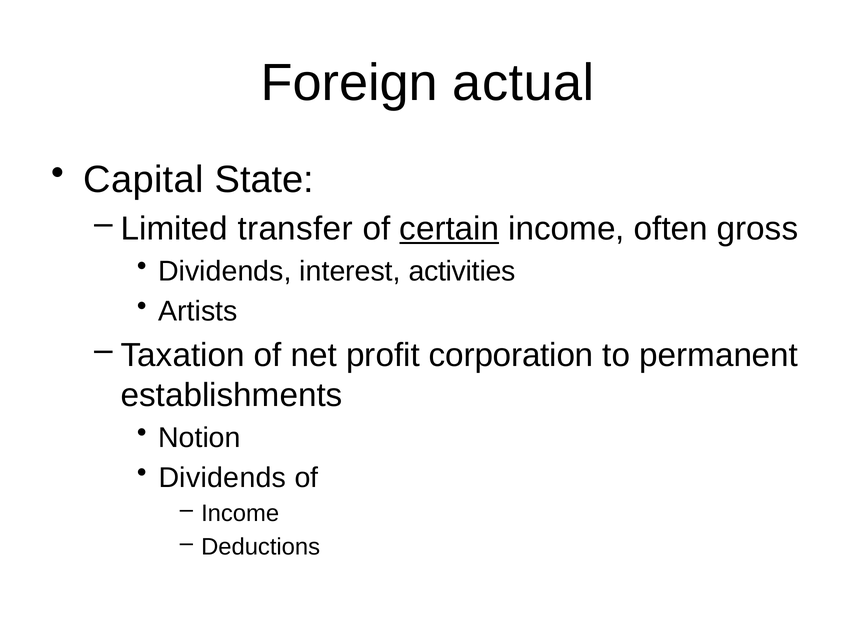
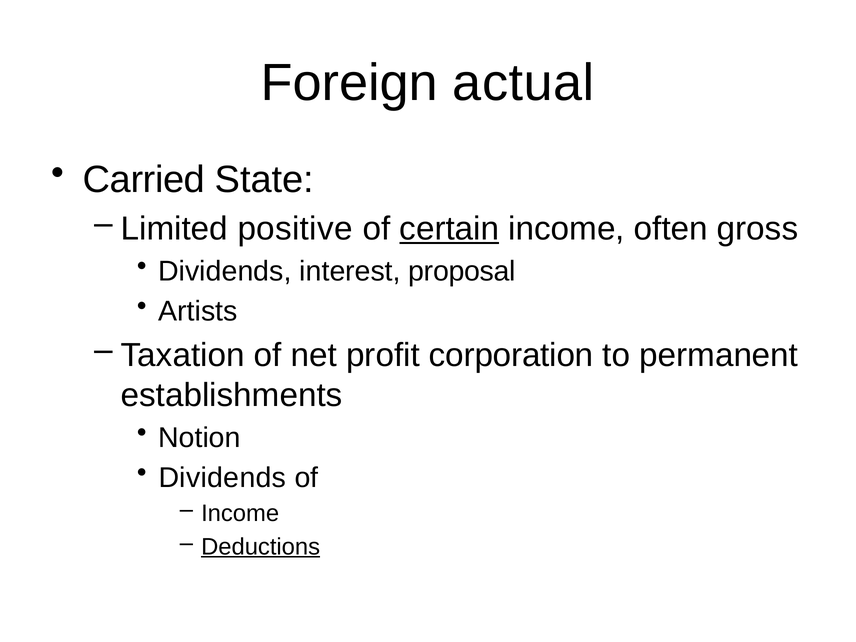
Capital: Capital -> Carried (144, 180)
transfer: transfer -> positive (295, 229)
activities: activities -> proposal (462, 271)
Deductions underline: none -> present (261, 547)
